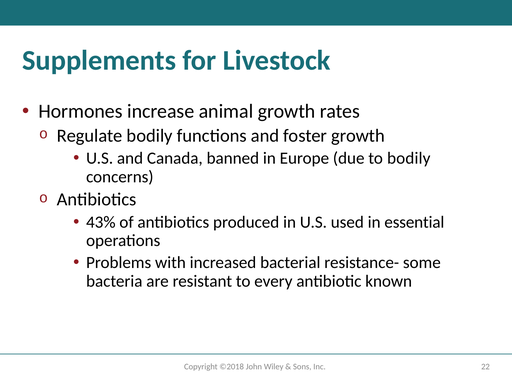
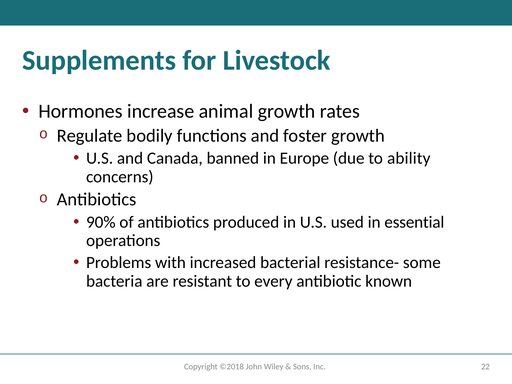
to bodily: bodily -> ability (409, 158)
43%: 43% -> 90% (101, 222)
